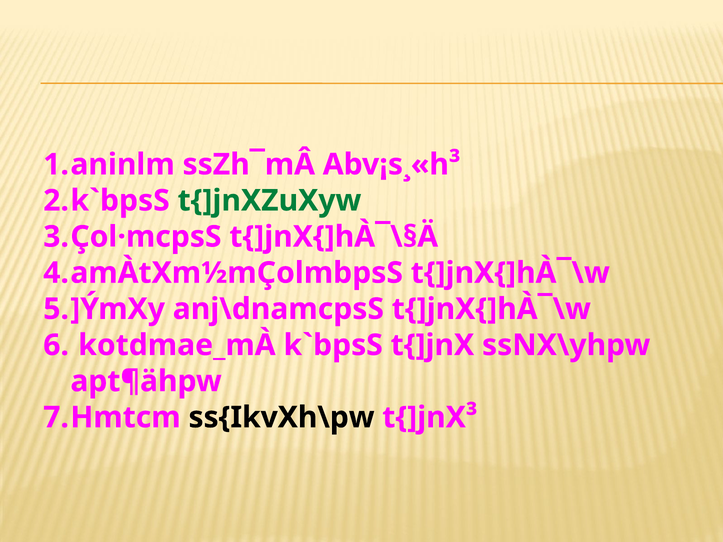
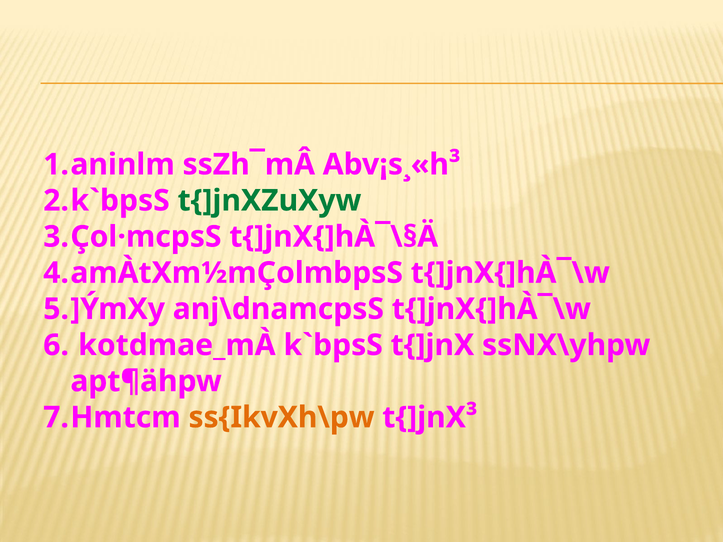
ss{IkvXh\pw colour: black -> orange (282, 418)
